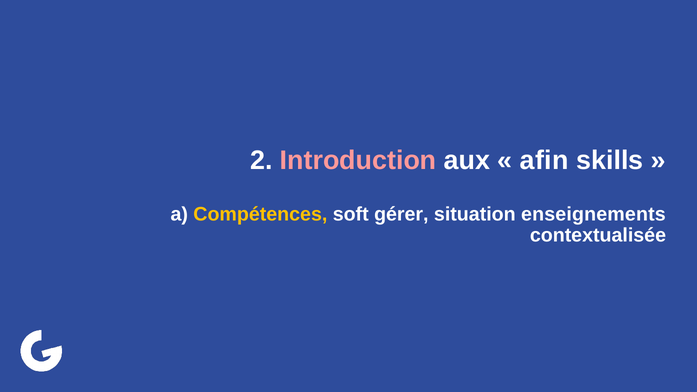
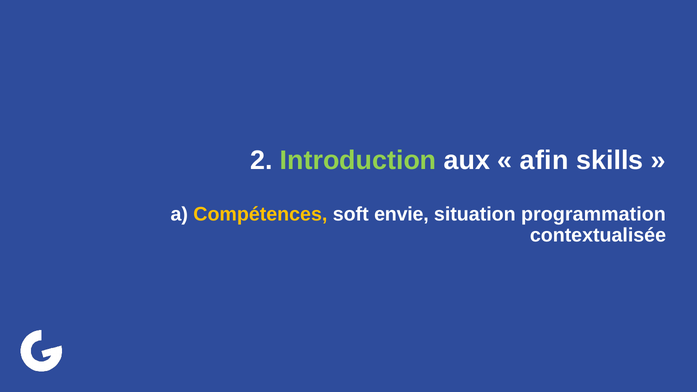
Introduction colour: pink -> light green (358, 160)
gérer: gérer -> envie (401, 214)
enseignements: enseignements -> programmation (593, 214)
